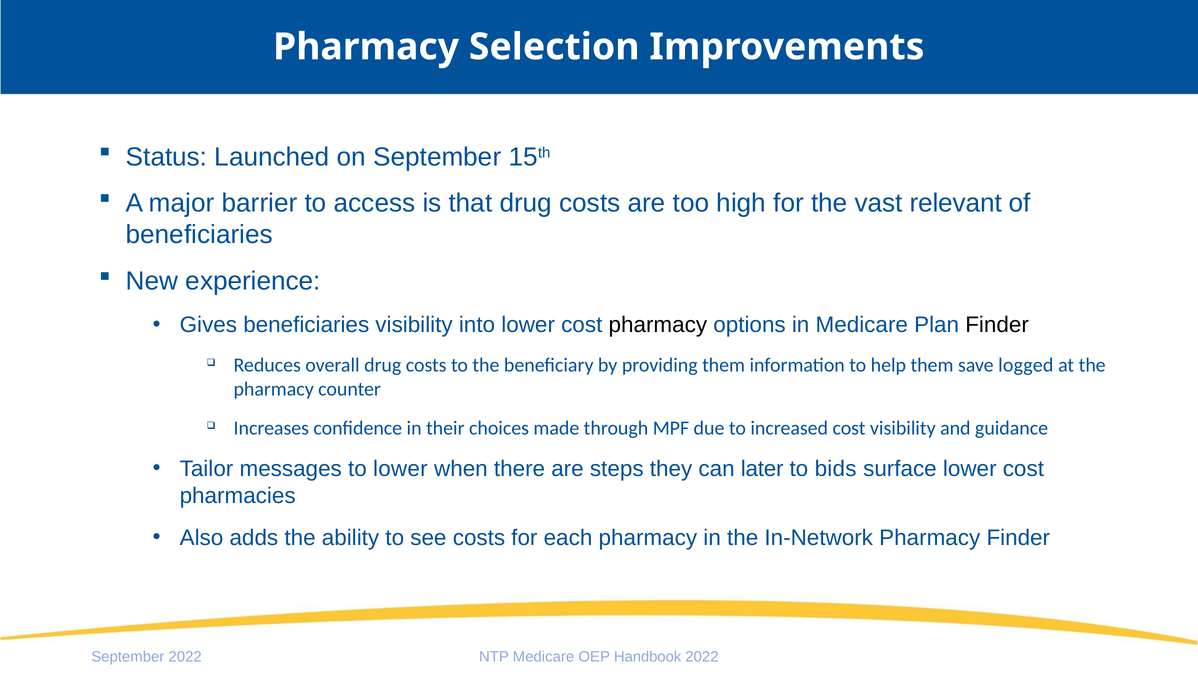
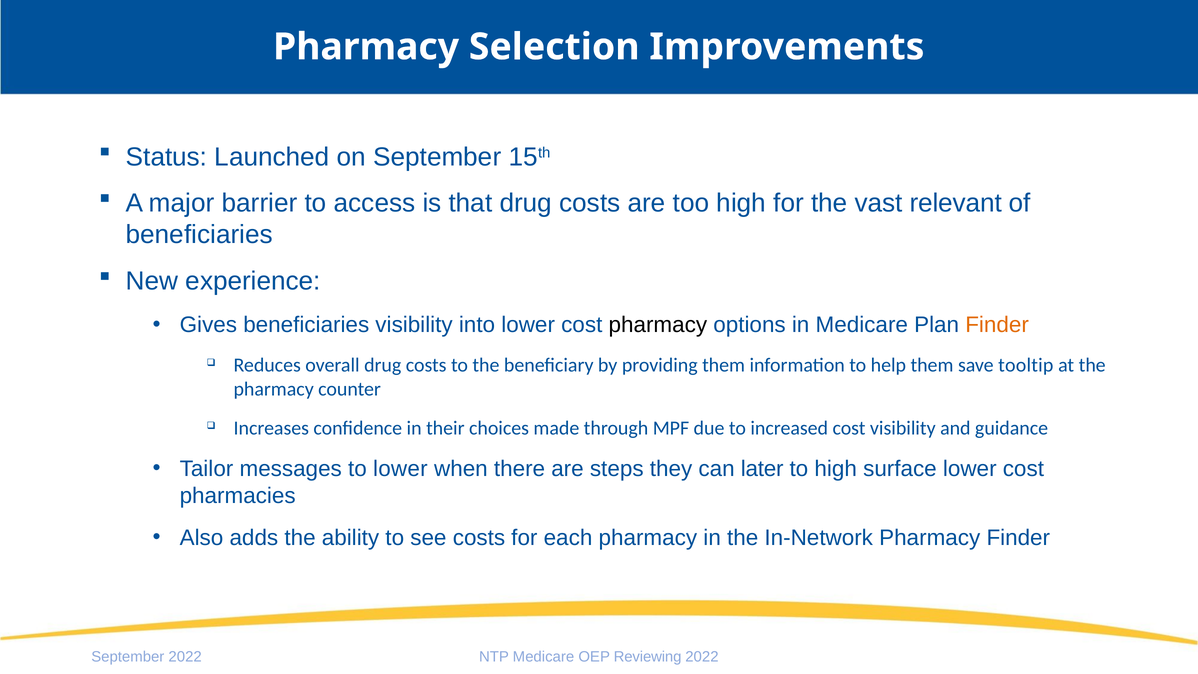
Finder colour: black -> orange (997, 325)
logged: logged -> tooltip (1026, 365)
to bids: bids -> high (836, 469)
Handbook: Handbook -> Reviewing (648, 657)
